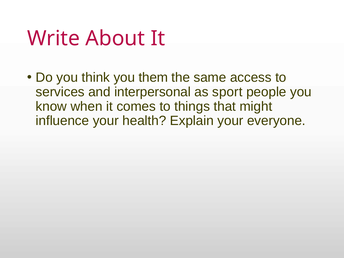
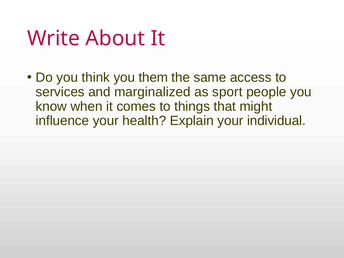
interpersonal: interpersonal -> marginalized (152, 92)
everyone: everyone -> individual (276, 121)
